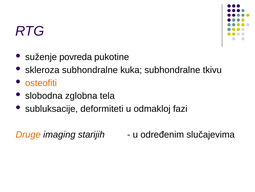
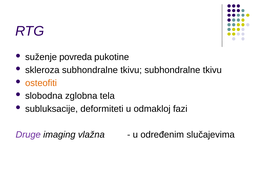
skleroza subhondralne kuka: kuka -> tkivu (131, 70)
Druge colour: orange -> purple (28, 134)
starijih: starijih -> vlažna (91, 134)
